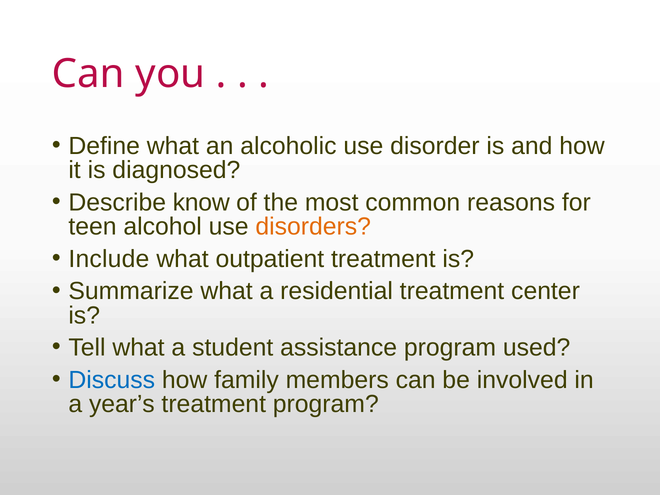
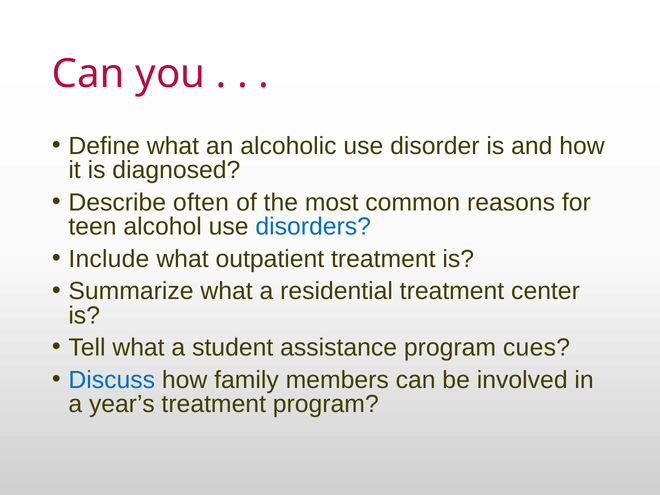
know: know -> often (201, 203)
disorders colour: orange -> blue (313, 227)
used: used -> cues (537, 348)
